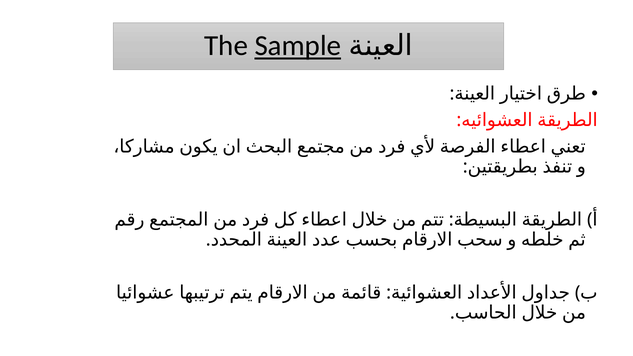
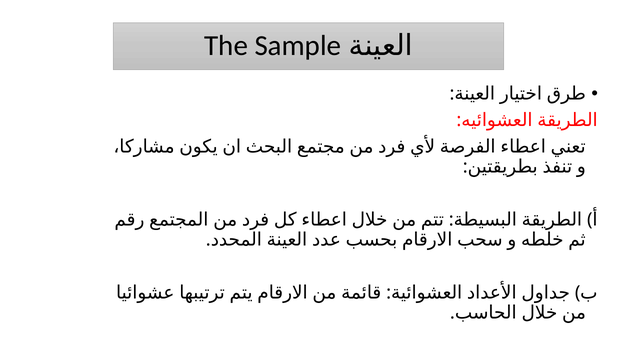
Sample underline: present -> none (298, 46)
